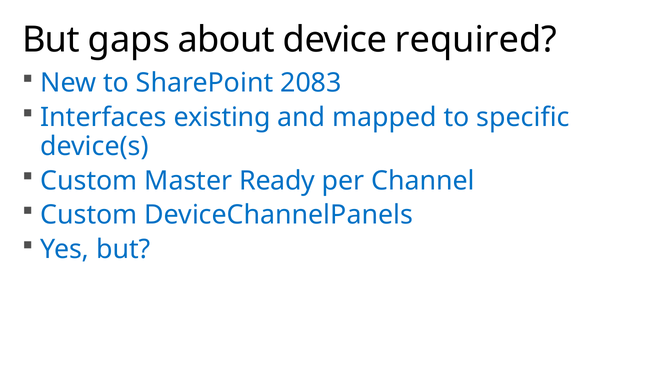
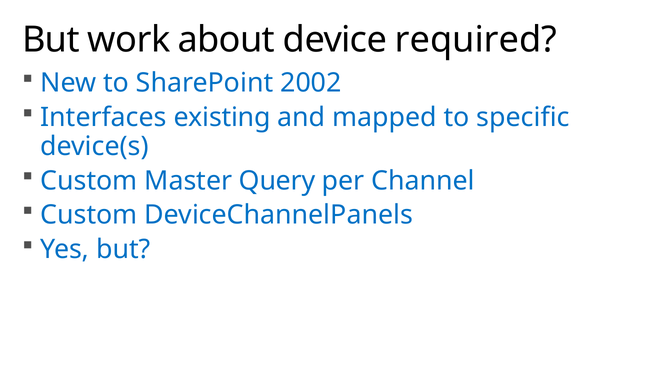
gaps: gaps -> work (129, 40)
2083: 2083 -> 2002 (311, 83)
Ready: Ready -> Query (277, 181)
